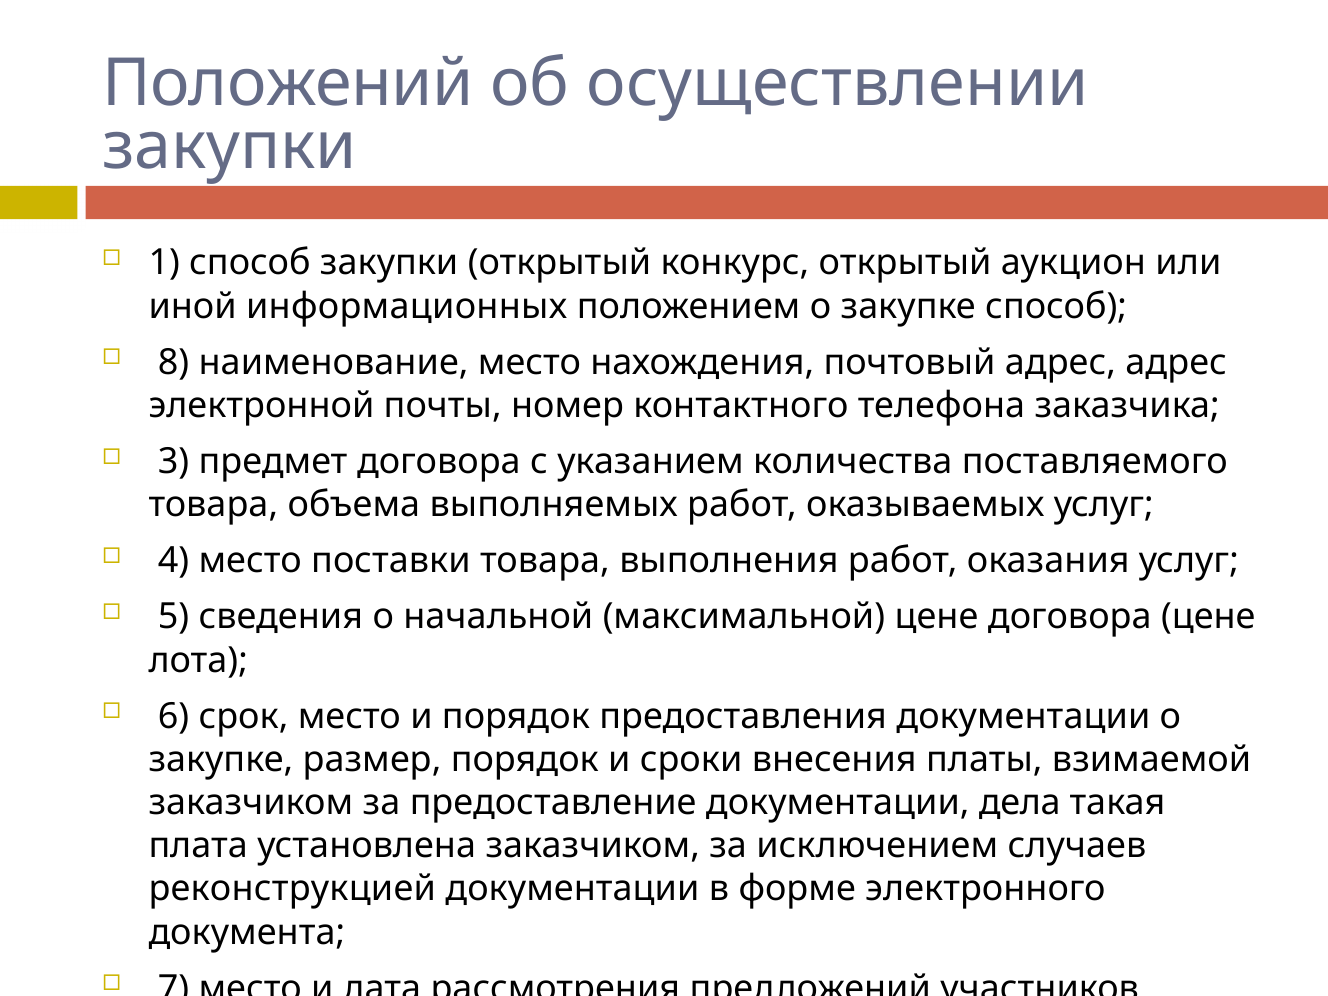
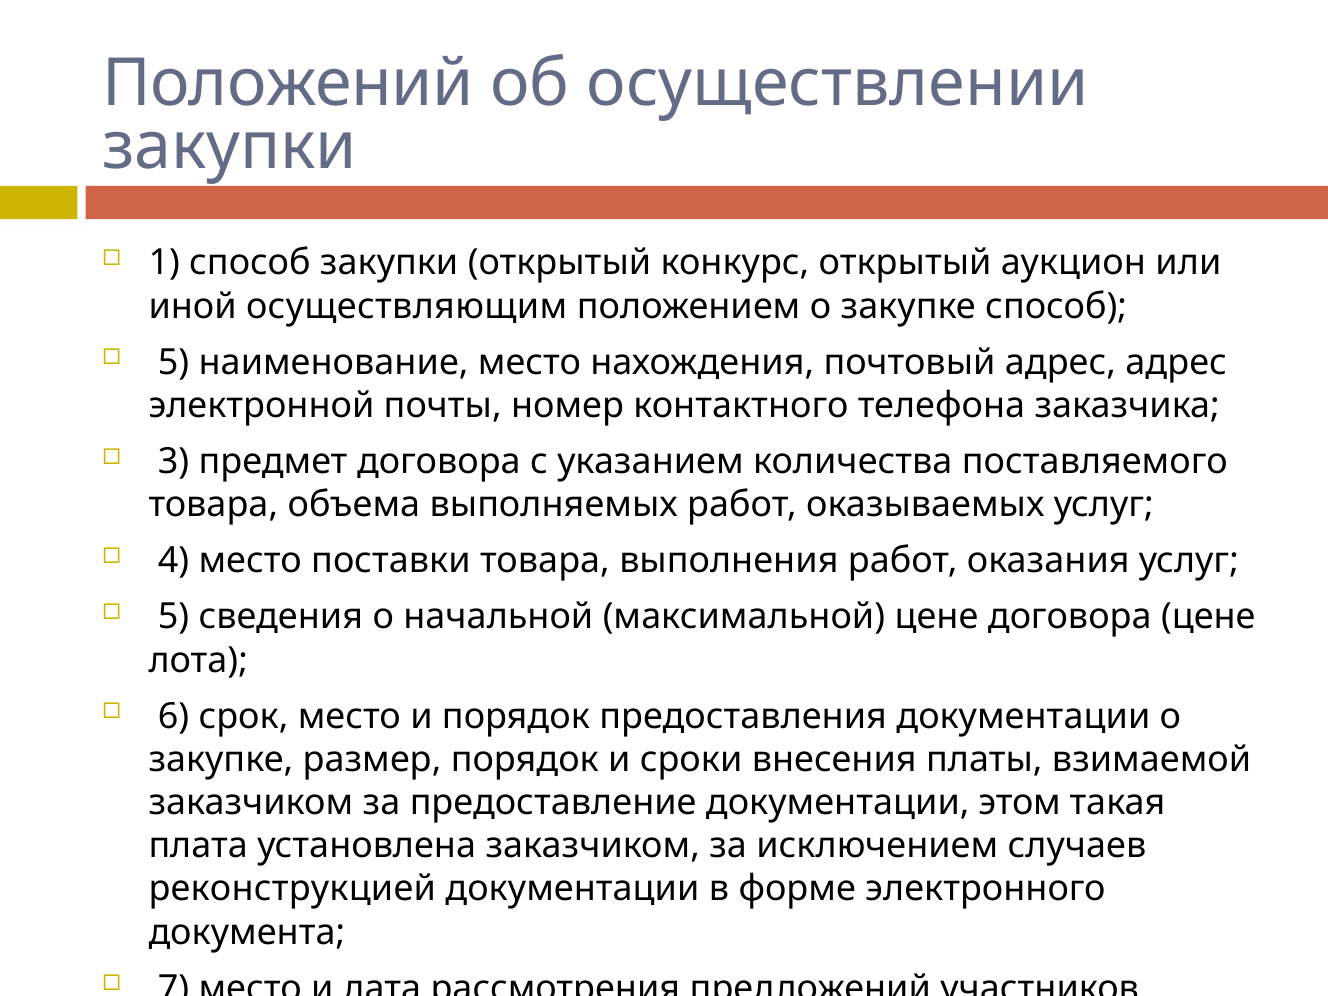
информационных: информационных -> осуществляющим (407, 306)
8: 8 -> 5 (174, 362)
дела: дела -> этом (1020, 803)
